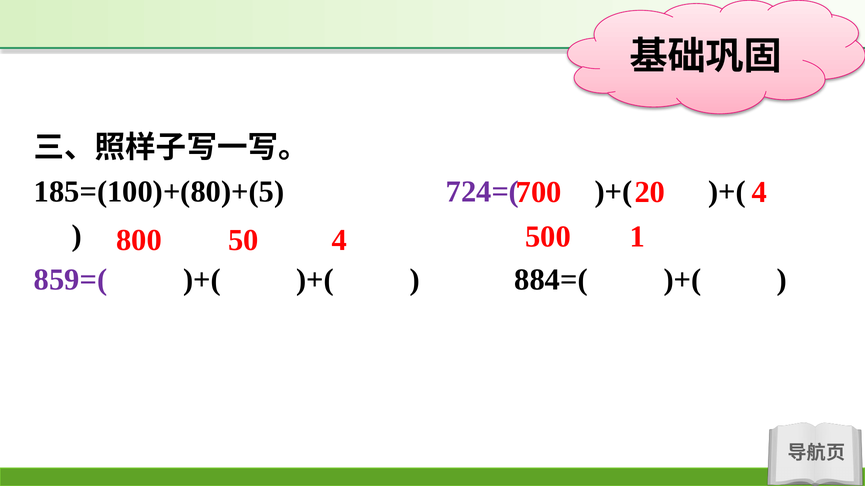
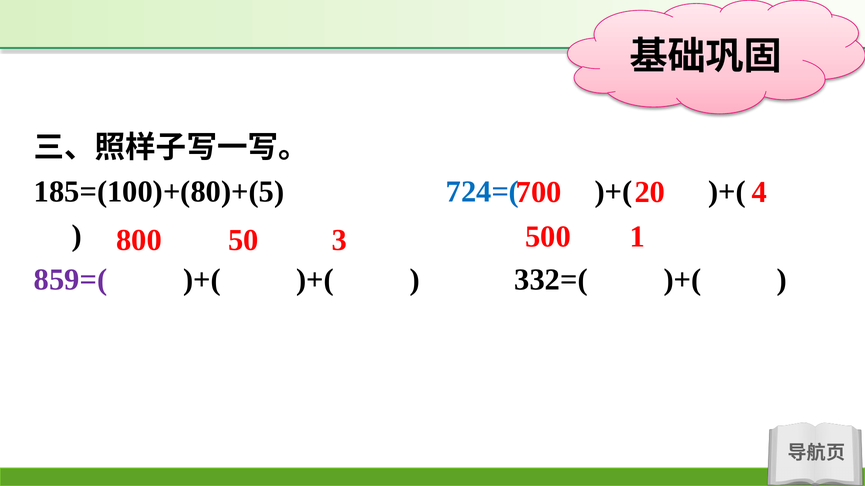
724=( colour: purple -> blue (482, 192)
50 4: 4 -> 3 (340, 240)
884=(: 884=( -> 332=( (551, 280)
